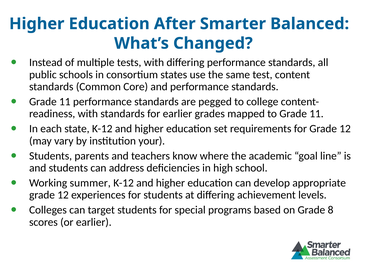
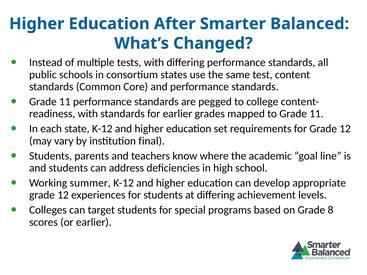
your: your -> final (152, 141)
